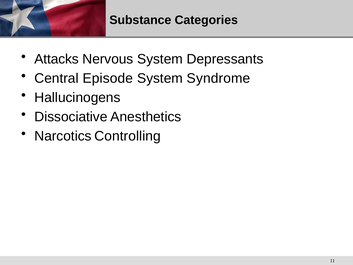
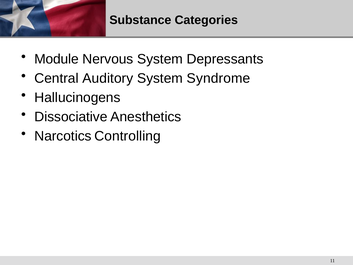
Attacks: Attacks -> Module (57, 59)
Episode: Episode -> Auditory (108, 78)
